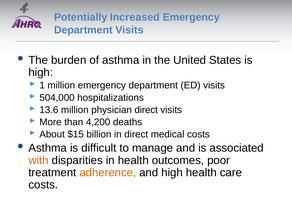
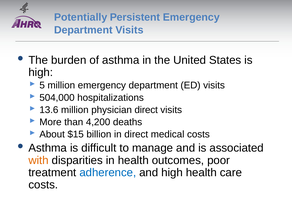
Increased: Increased -> Persistent (135, 17)
1: 1 -> 5 (42, 85)
adherence colour: orange -> blue (108, 173)
